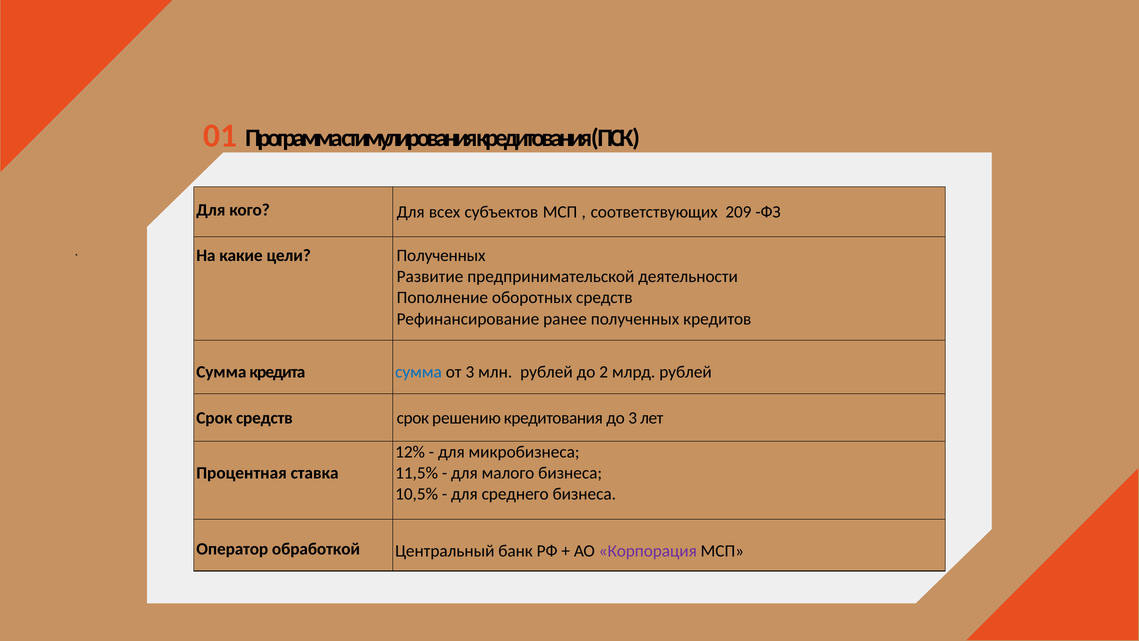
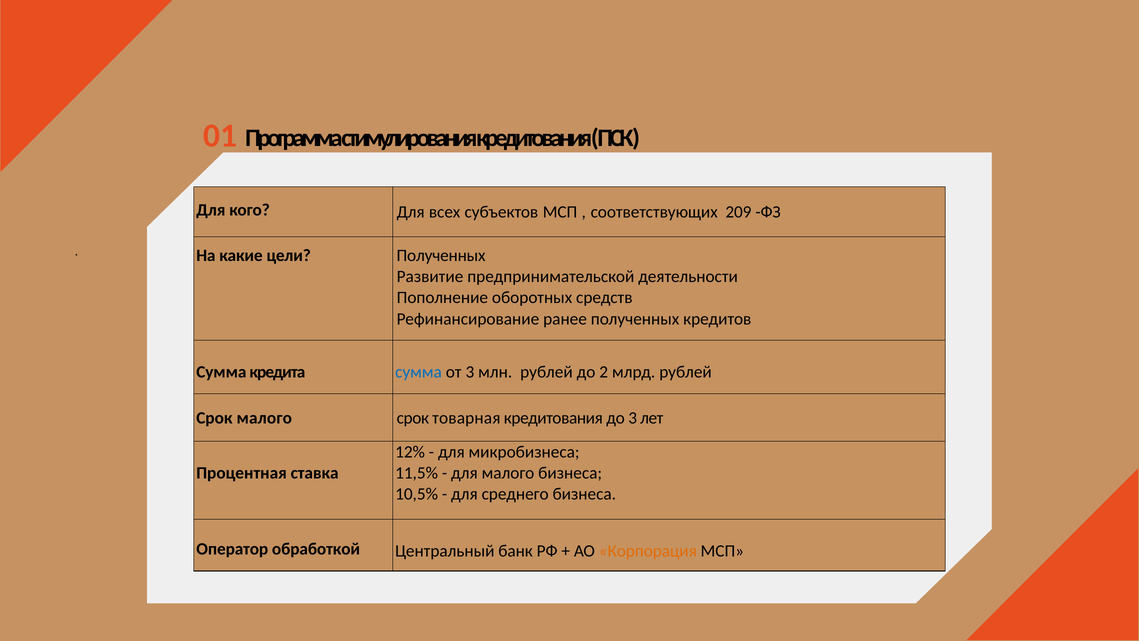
Срок средств: средств -> малого (264, 418)
решению: решению -> товарная (466, 418)
Корпорация colour: purple -> orange (648, 551)
